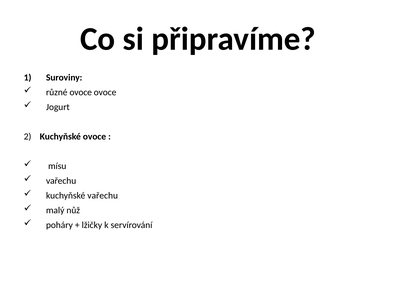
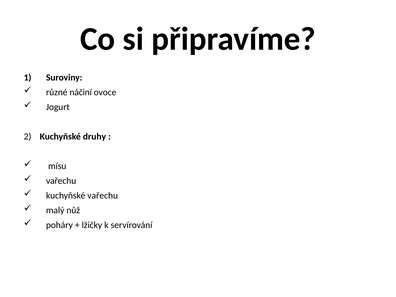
různé ovoce: ovoce -> náčiní (81, 92)
Kuchyňské ovoce: ovoce -> druhy (94, 137)
